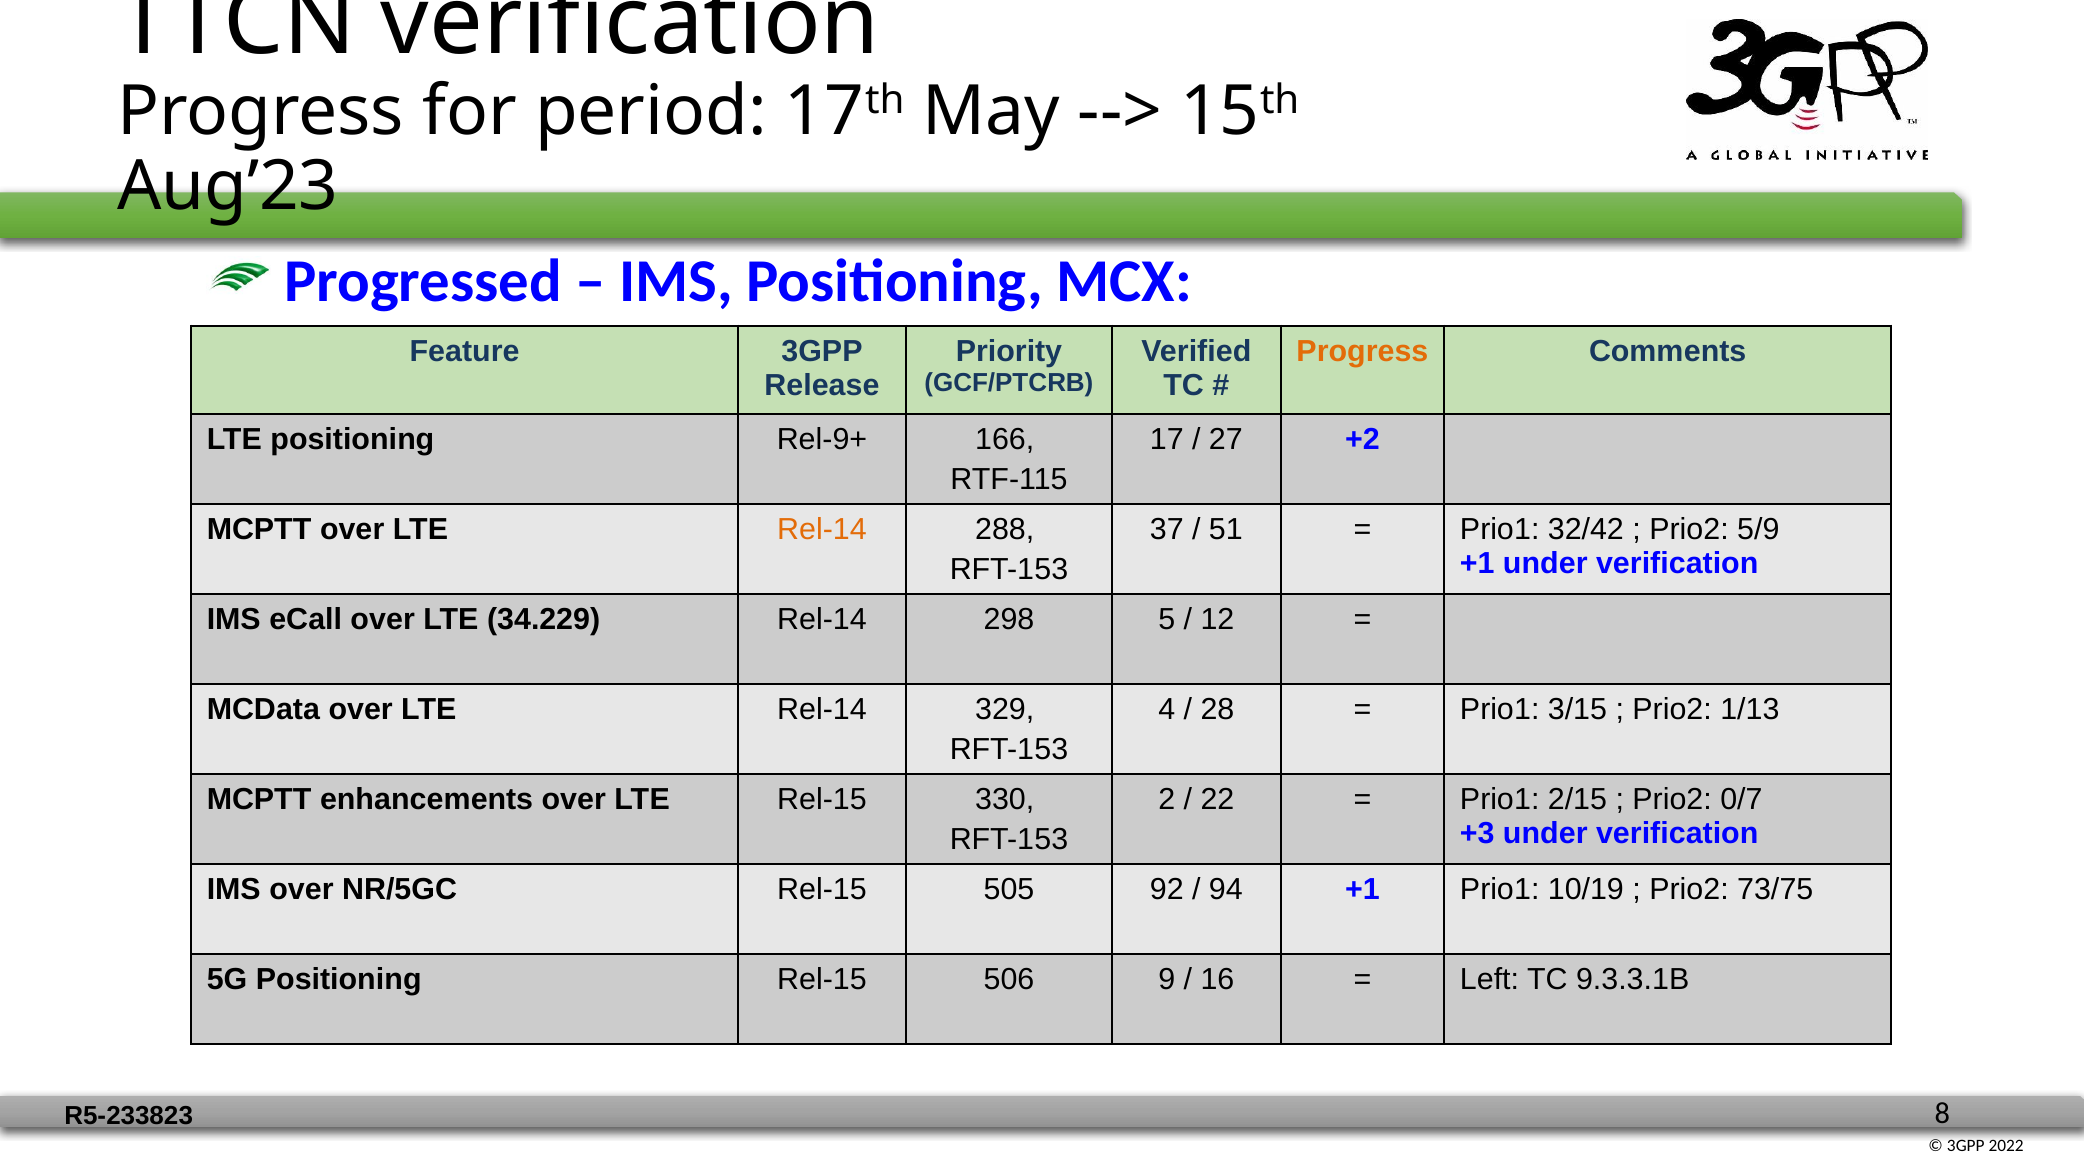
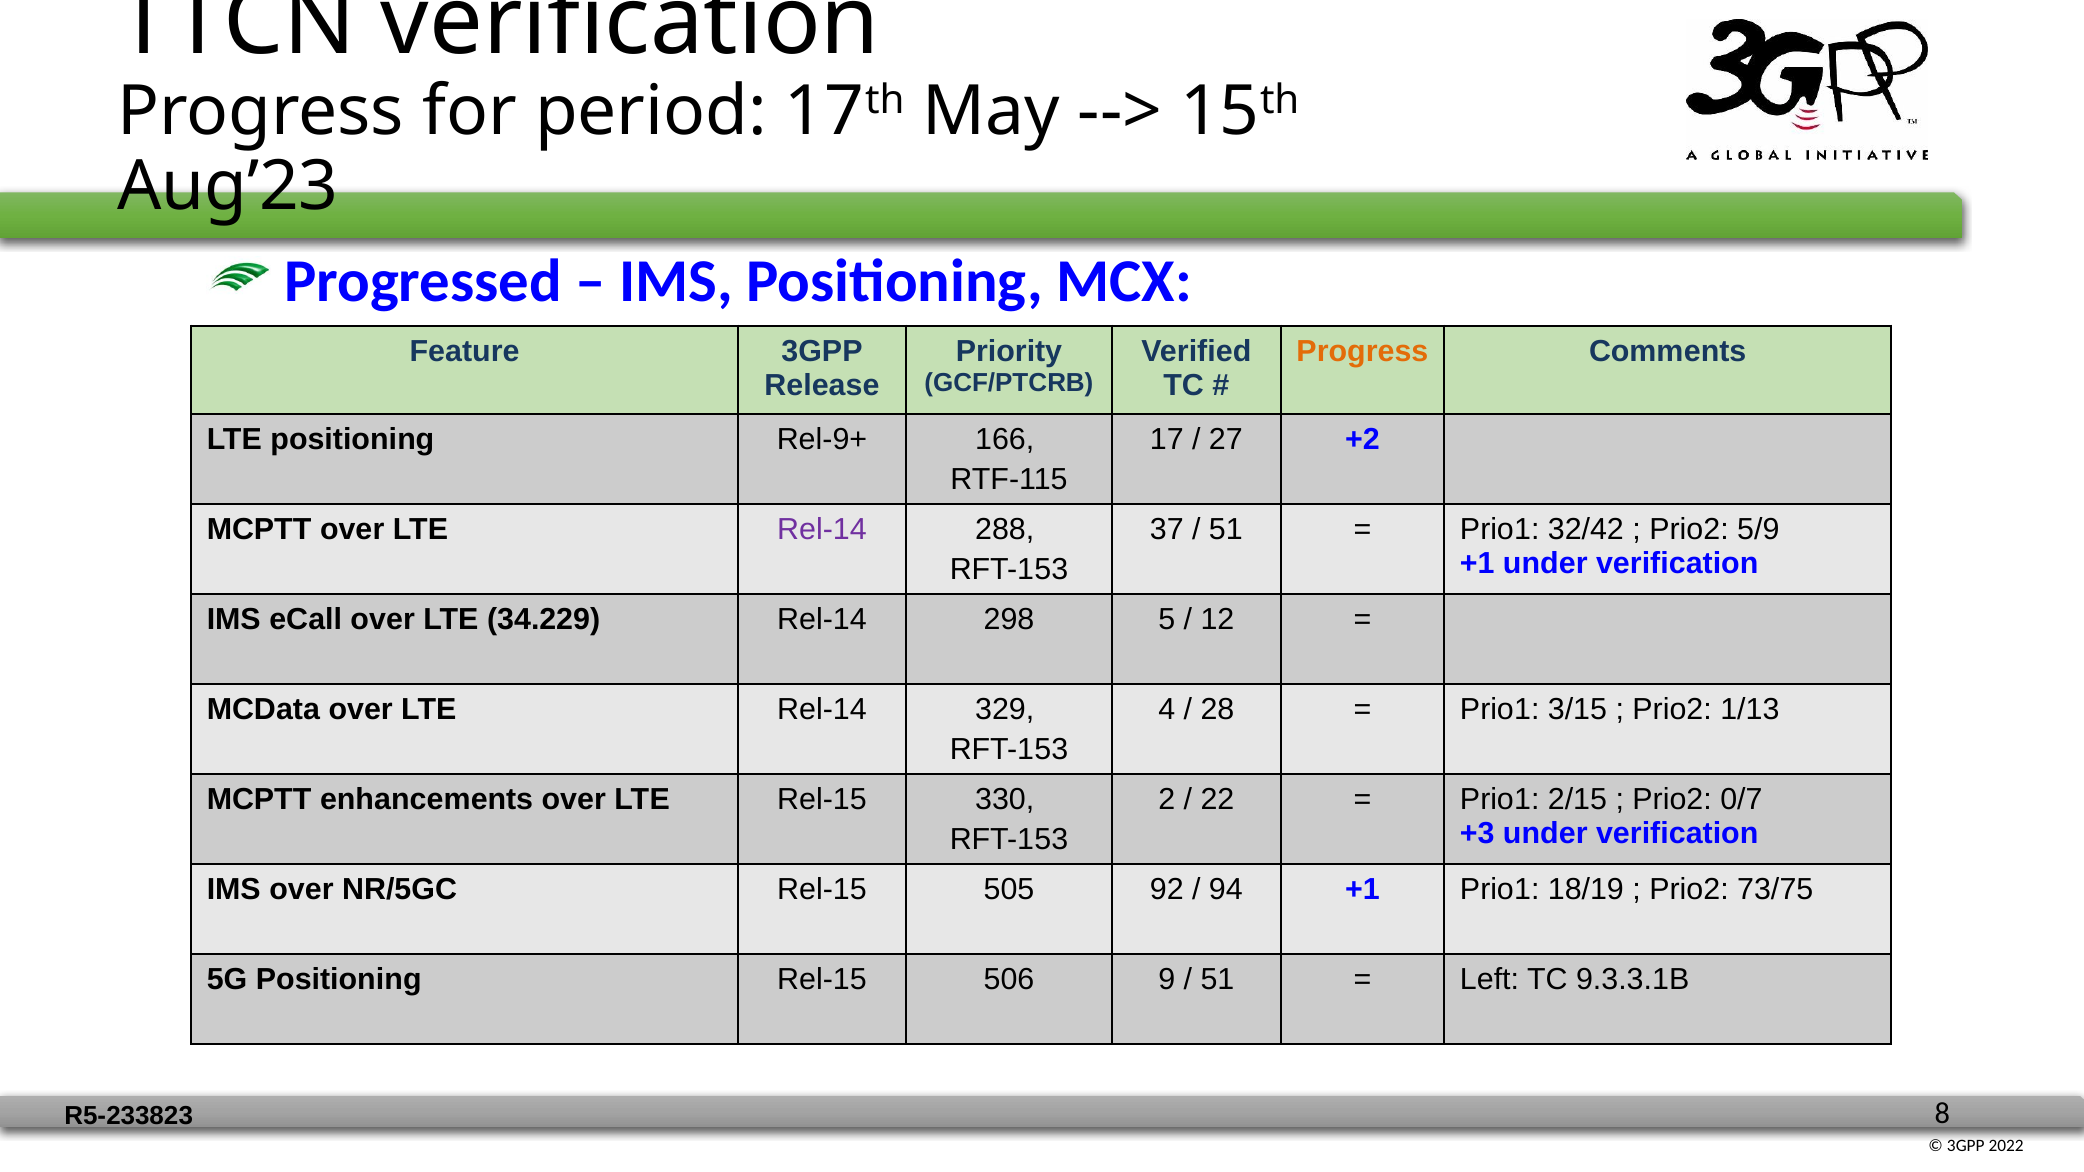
Rel-14 colour: orange -> purple (822, 530)
10/19: 10/19 -> 18/19 (1586, 889)
16: 16 -> 51 (1217, 979)
